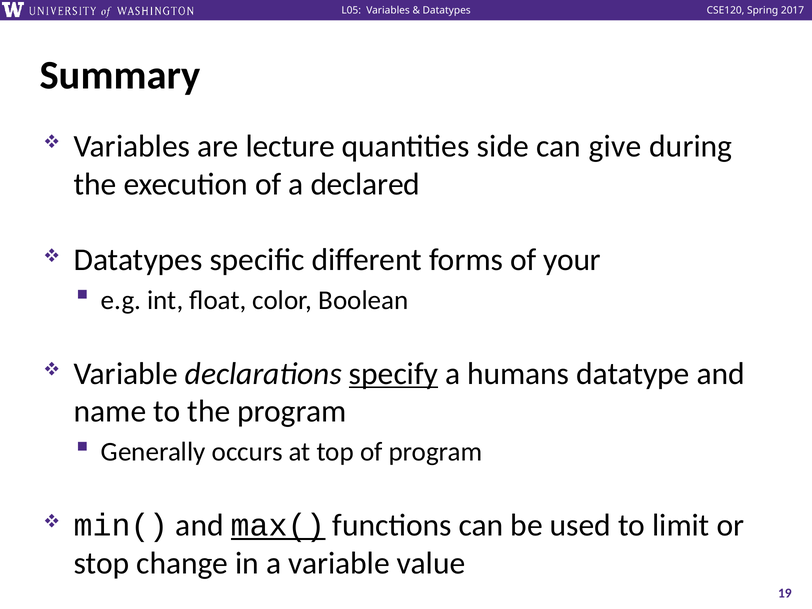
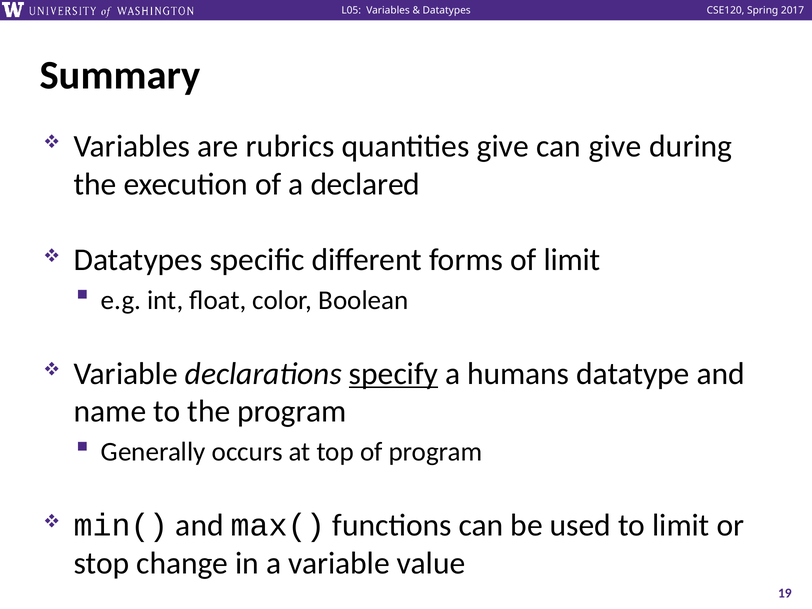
lecture: lecture -> rubrics (290, 146)
quantities side: side -> give (503, 146)
of your: your -> limit (572, 260)
max( underline: present -> none (278, 525)
